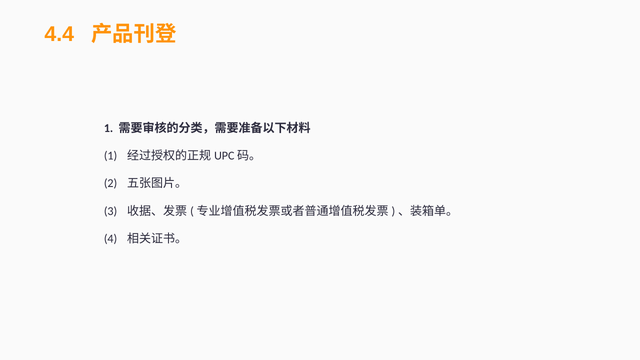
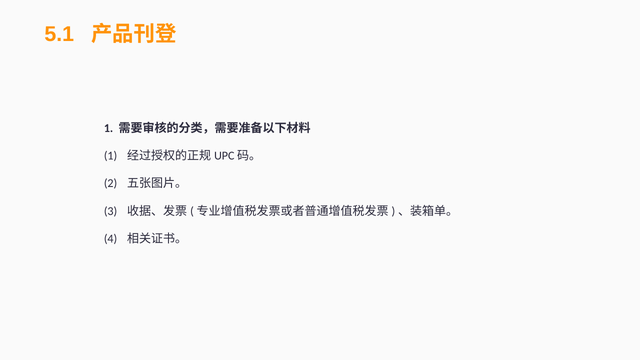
4.4: 4.4 -> 5.1 (59, 34)
